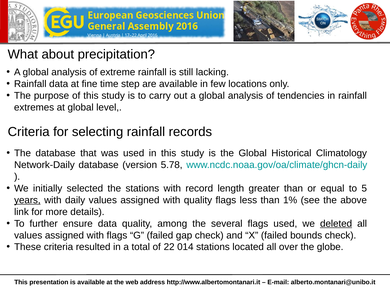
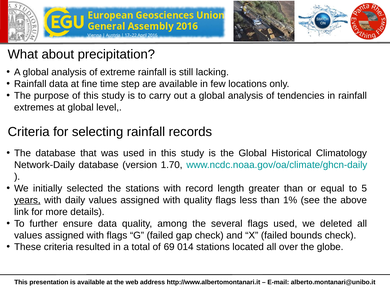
5.78: 5.78 -> 1.70 (172, 165)
deleted underline: present -> none (336, 223)
22: 22 -> 69 (169, 247)
